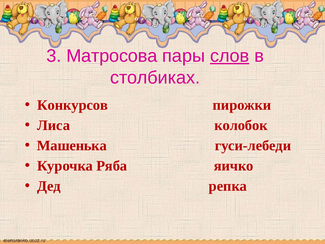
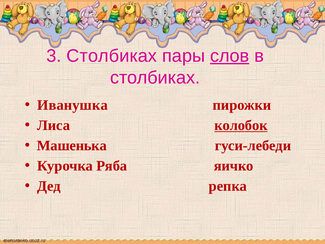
3 Матросова: Матросова -> Столбиках (112, 56)
Конкурсов: Конкурсов -> Иванушка (72, 105)
колобок underline: none -> present (241, 125)
